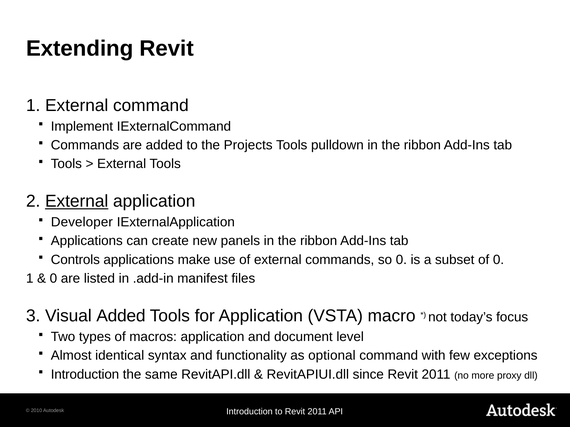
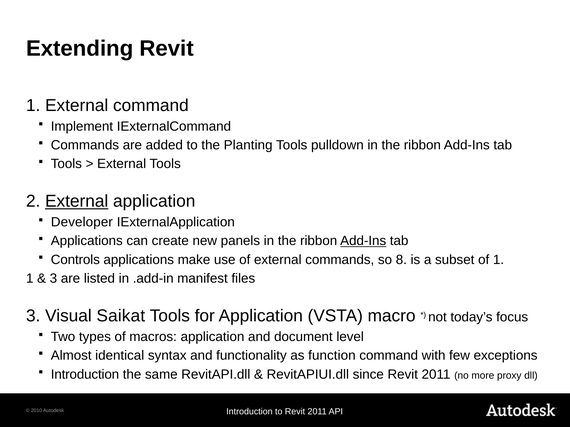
Projects: Projects -> Planting (248, 145)
Add-Ins underline: none -> present (363, 241)
so 0: 0 -> 8 (401, 260)
of 0: 0 -> 1 (498, 260)
0: 0 -> 3 (53, 279)
Visual Added: Added -> Saikat (121, 316)
optional: optional -> function (332, 356)
